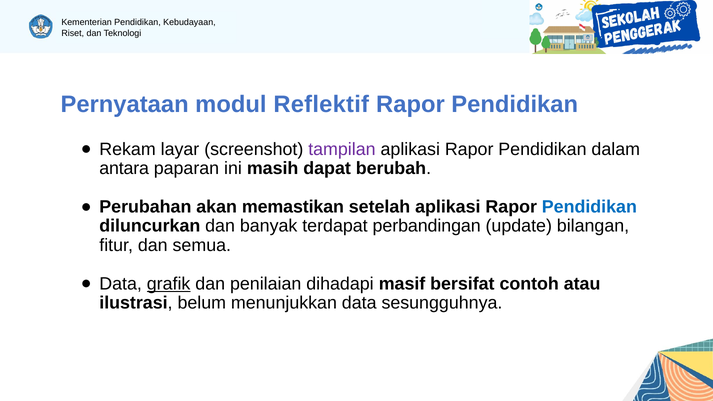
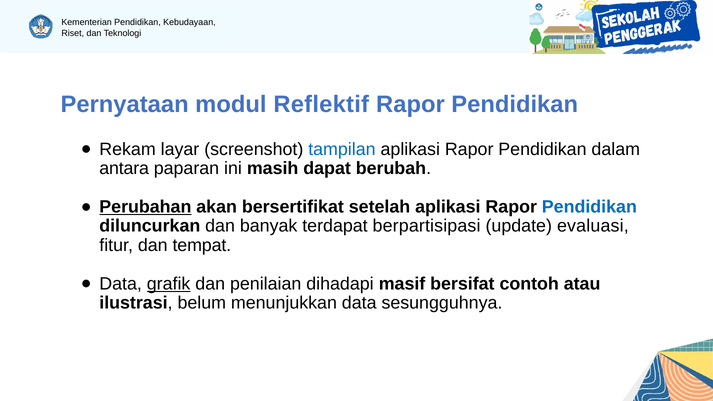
tampilan colour: purple -> blue (342, 149)
Perubahan underline: none -> present (145, 207)
memastikan: memastikan -> bersertifikat (293, 207)
perbandingan: perbandingan -> berpartisipasi (427, 226)
bilangan: bilangan -> evaluasi (593, 226)
semua: semua -> tempat (202, 245)
